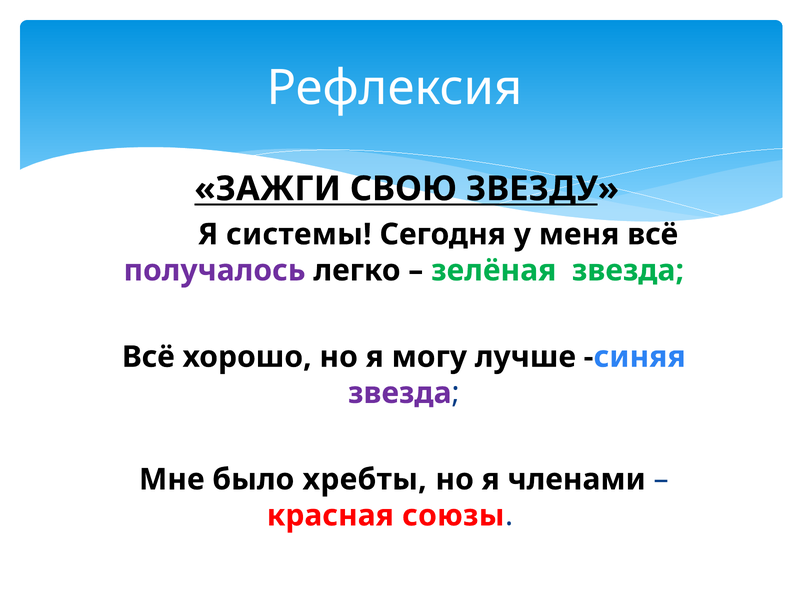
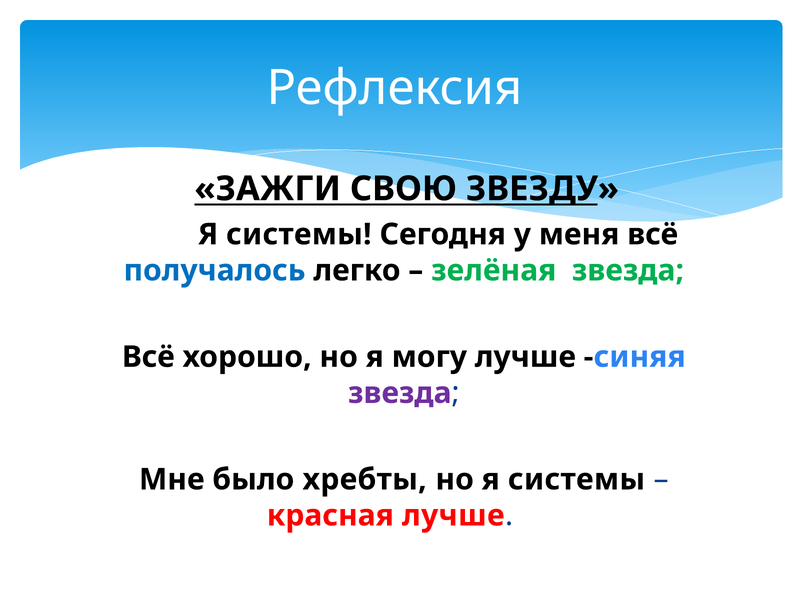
получалось colour: purple -> blue (215, 271)
но я членами: членами -> системы (576, 480)
красная союзы: союзы -> лучше (453, 516)
